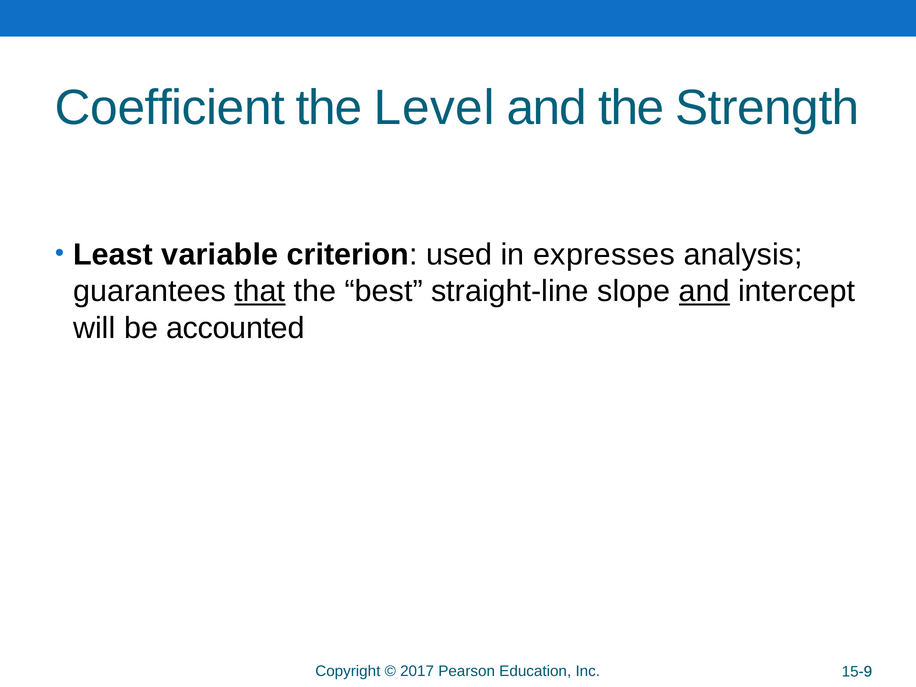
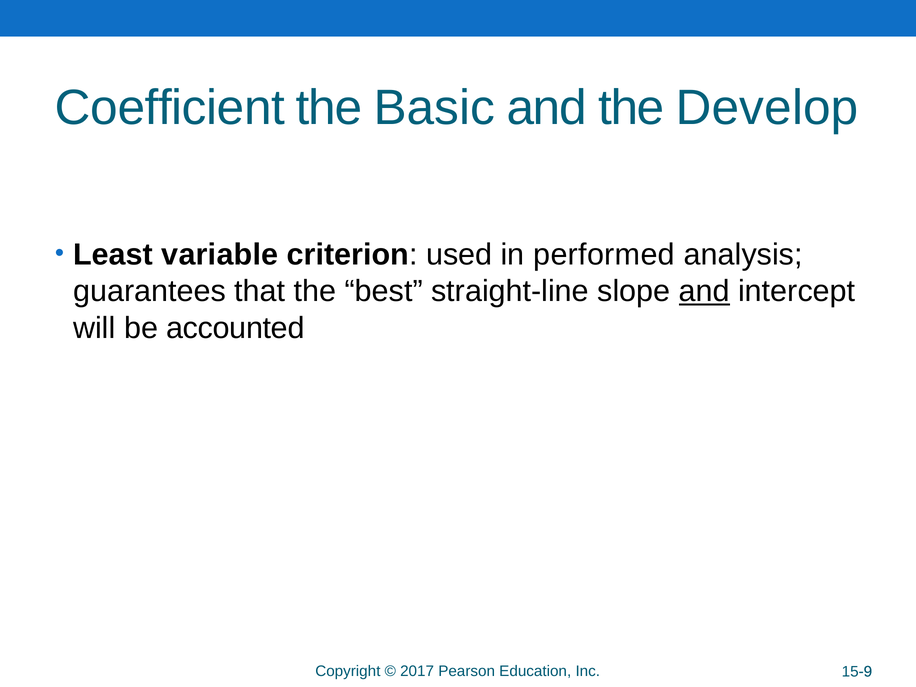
Level: Level -> Basic (434, 108)
Strength: Strength -> Develop (767, 108)
expresses: expresses -> performed (604, 255)
that underline: present -> none (260, 291)
